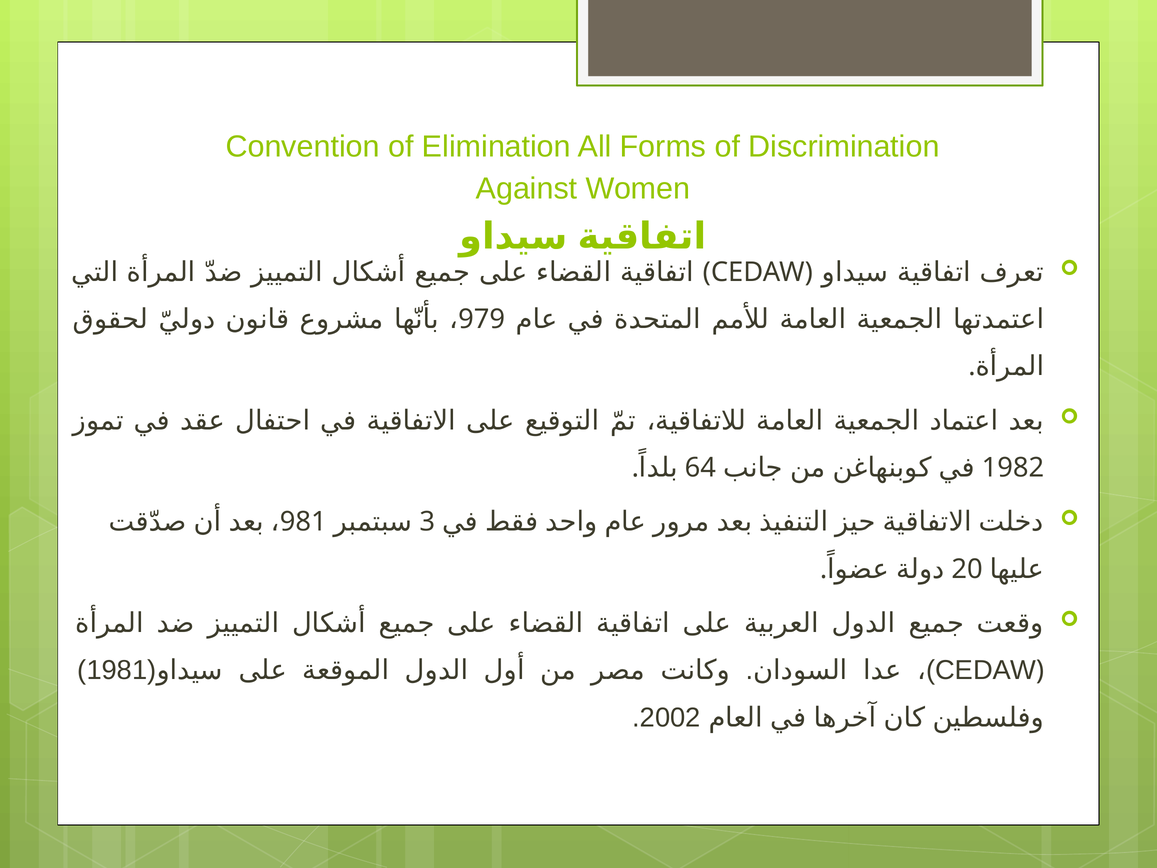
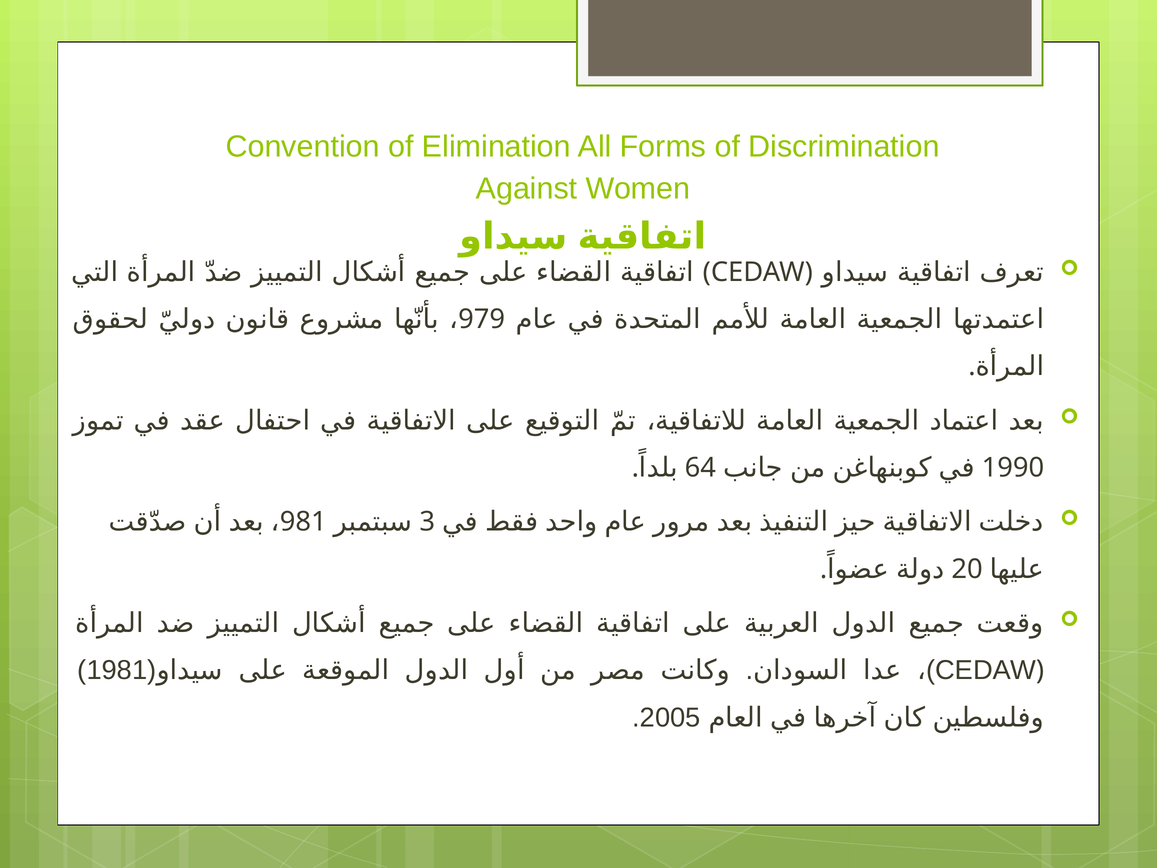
1982: 1982 -> 1990 (1013, 468)
2002: 2002 -> 2005 (670, 717)
